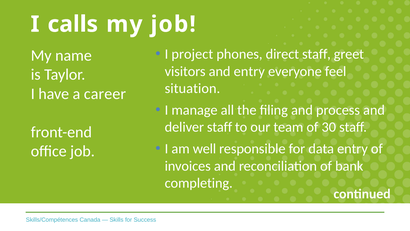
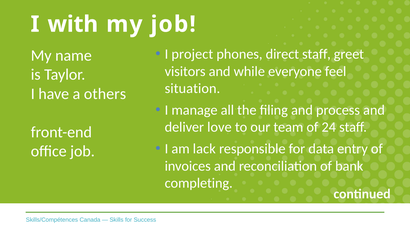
calls: calls -> with (73, 24)
and entry: entry -> while (249, 71)
career: career -> others (105, 94)
deliver staff: staff -> love (219, 127)
30: 30 -> 24 (329, 127)
well: well -> lack (204, 149)
